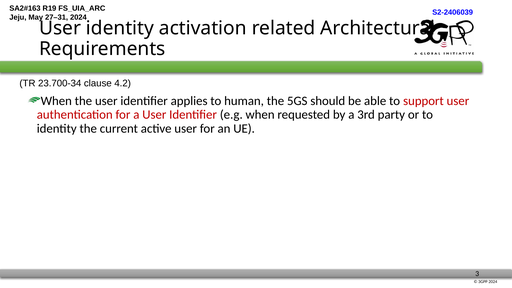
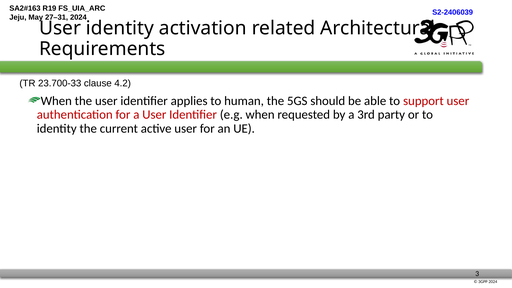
23.700-34: 23.700-34 -> 23.700-33 (60, 83)
